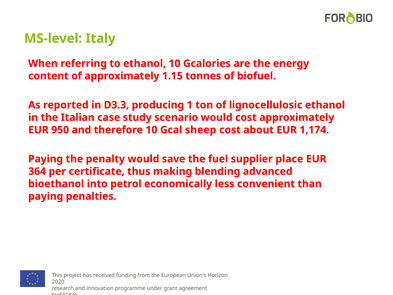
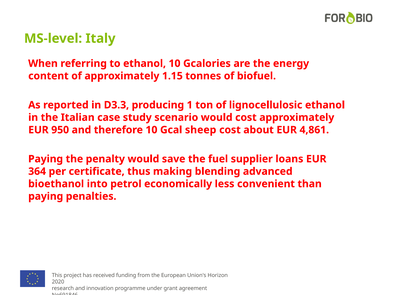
1,174: 1,174 -> 4,861 (314, 130)
place: place -> loans (289, 159)
